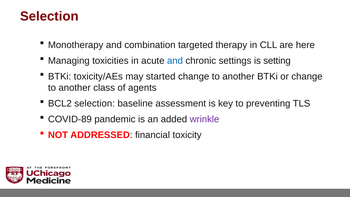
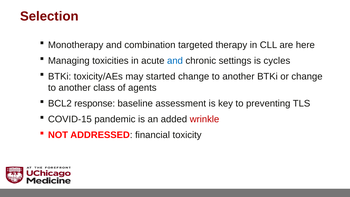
setting: setting -> cycles (277, 61)
BCL2 selection: selection -> response (95, 103)
COVID-89: COVID-89 -> COVID-15 (70, 119)
wrinkle colour: purple -> red (205, 119)
